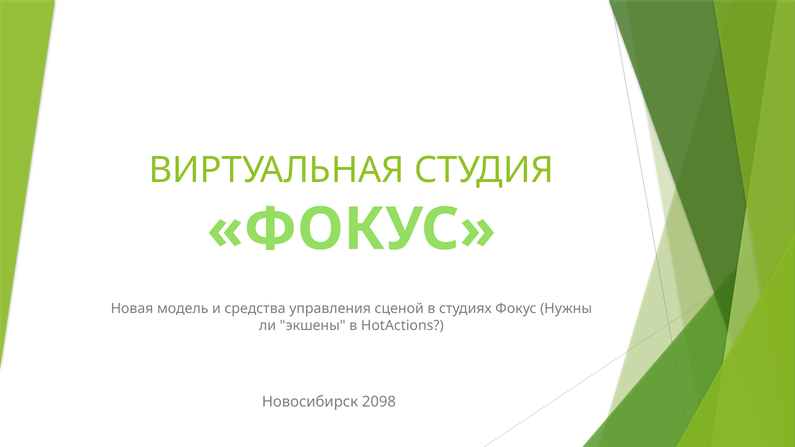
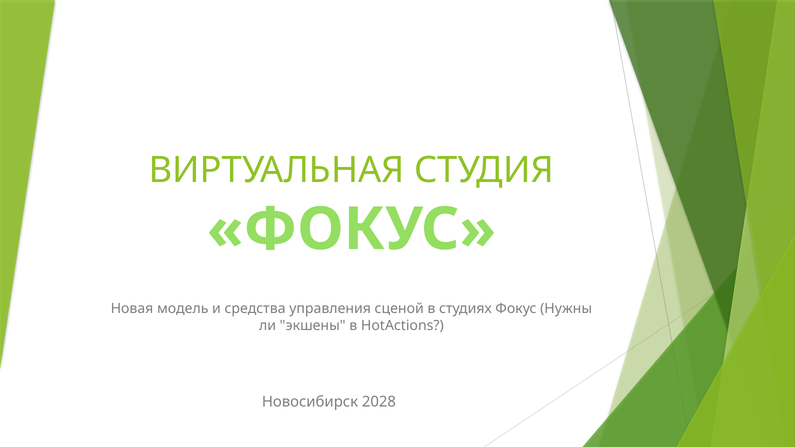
2098: 2098 -> 2028 (379, 402)
